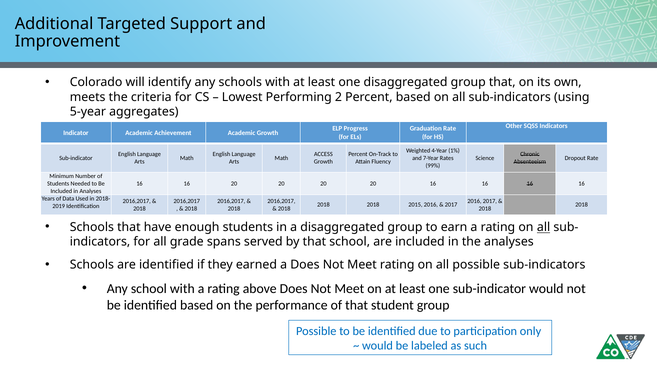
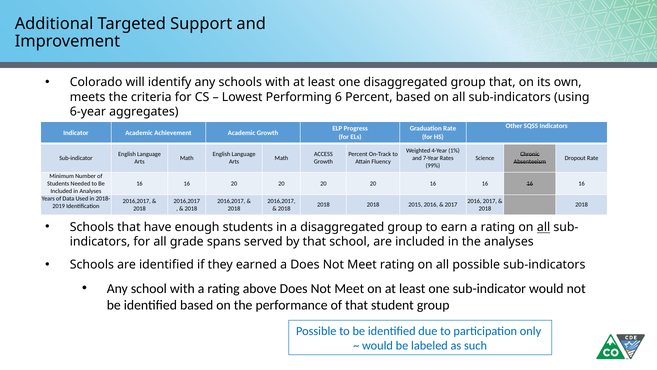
2: 2 -> 6 (338, 97)
5-year: 5-year -> 6-year (88, 112)
